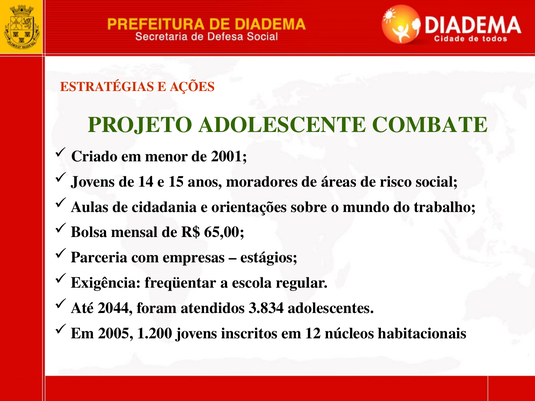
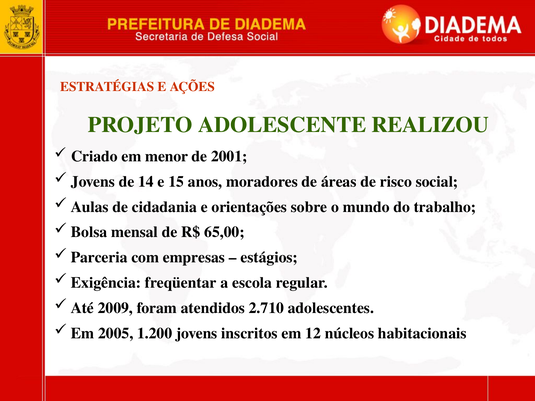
COMBATE: COMBATE -> REALIZOU (430, 125)
2044: 2044 -> 2009 (115, 308)
3.834: 3.834 -> 2.710 (266, 308)
